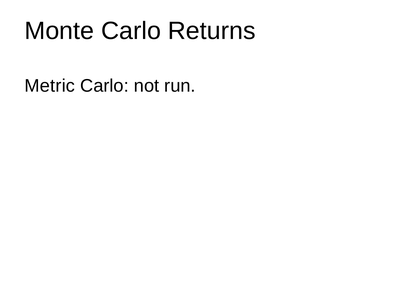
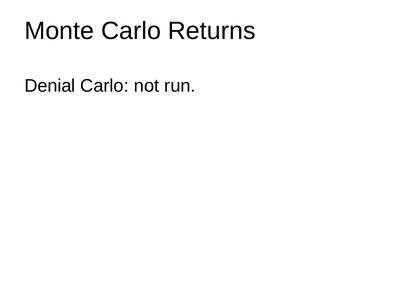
Metric: Metric -> Denial (50, 86)
